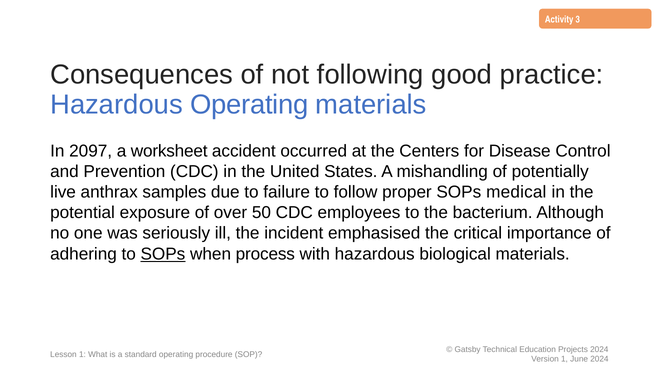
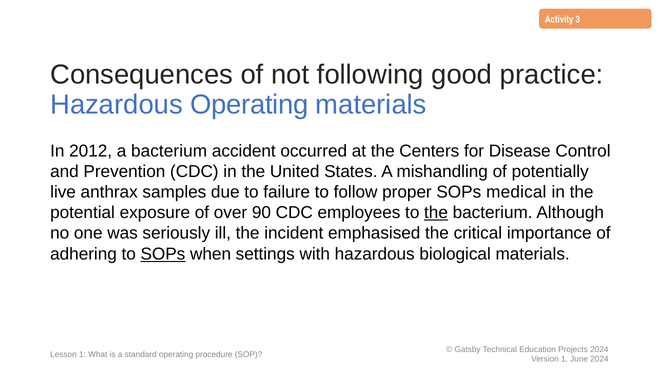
2097: 2097 -> 2012 (91, 151)
a worksheet: worksheet -> bacterium (169, 151)
50: 50 -> 90 (261, 213)
the underline: none -> present (436, 213)
process: process -> settings (265, 254)
